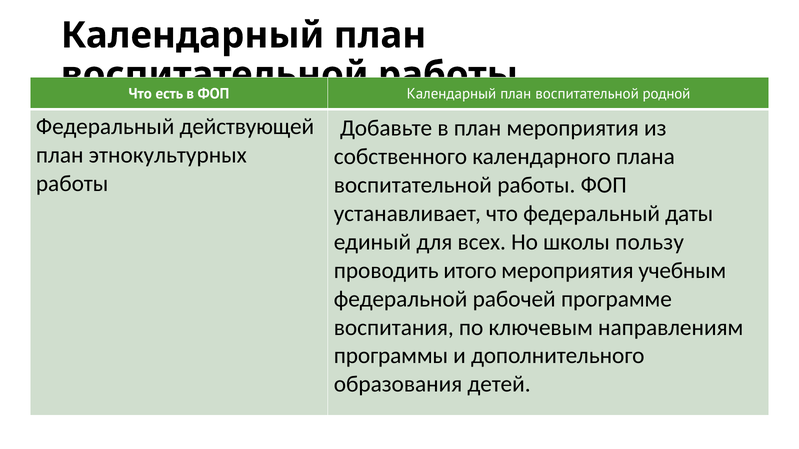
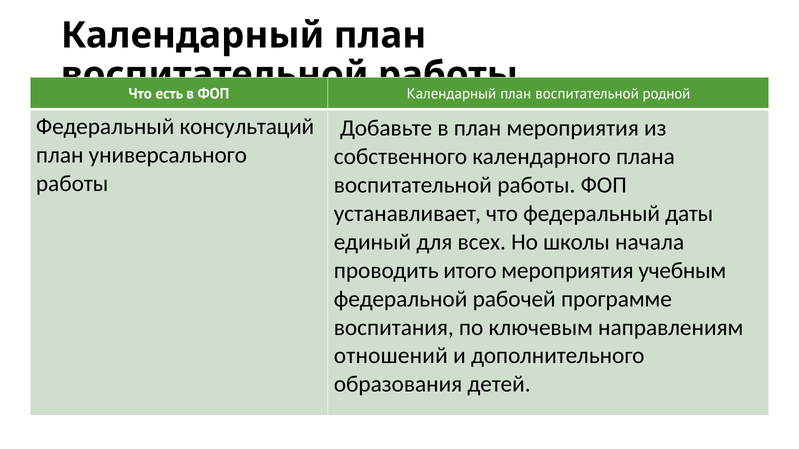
действующей: действующей -> консультаций (247, 127)
этнокультурных: этнокультурных -> универсального (168, 155)
пользу: пользу -> начала (650, 242)
программы: программы -> отношений (391, 356)
